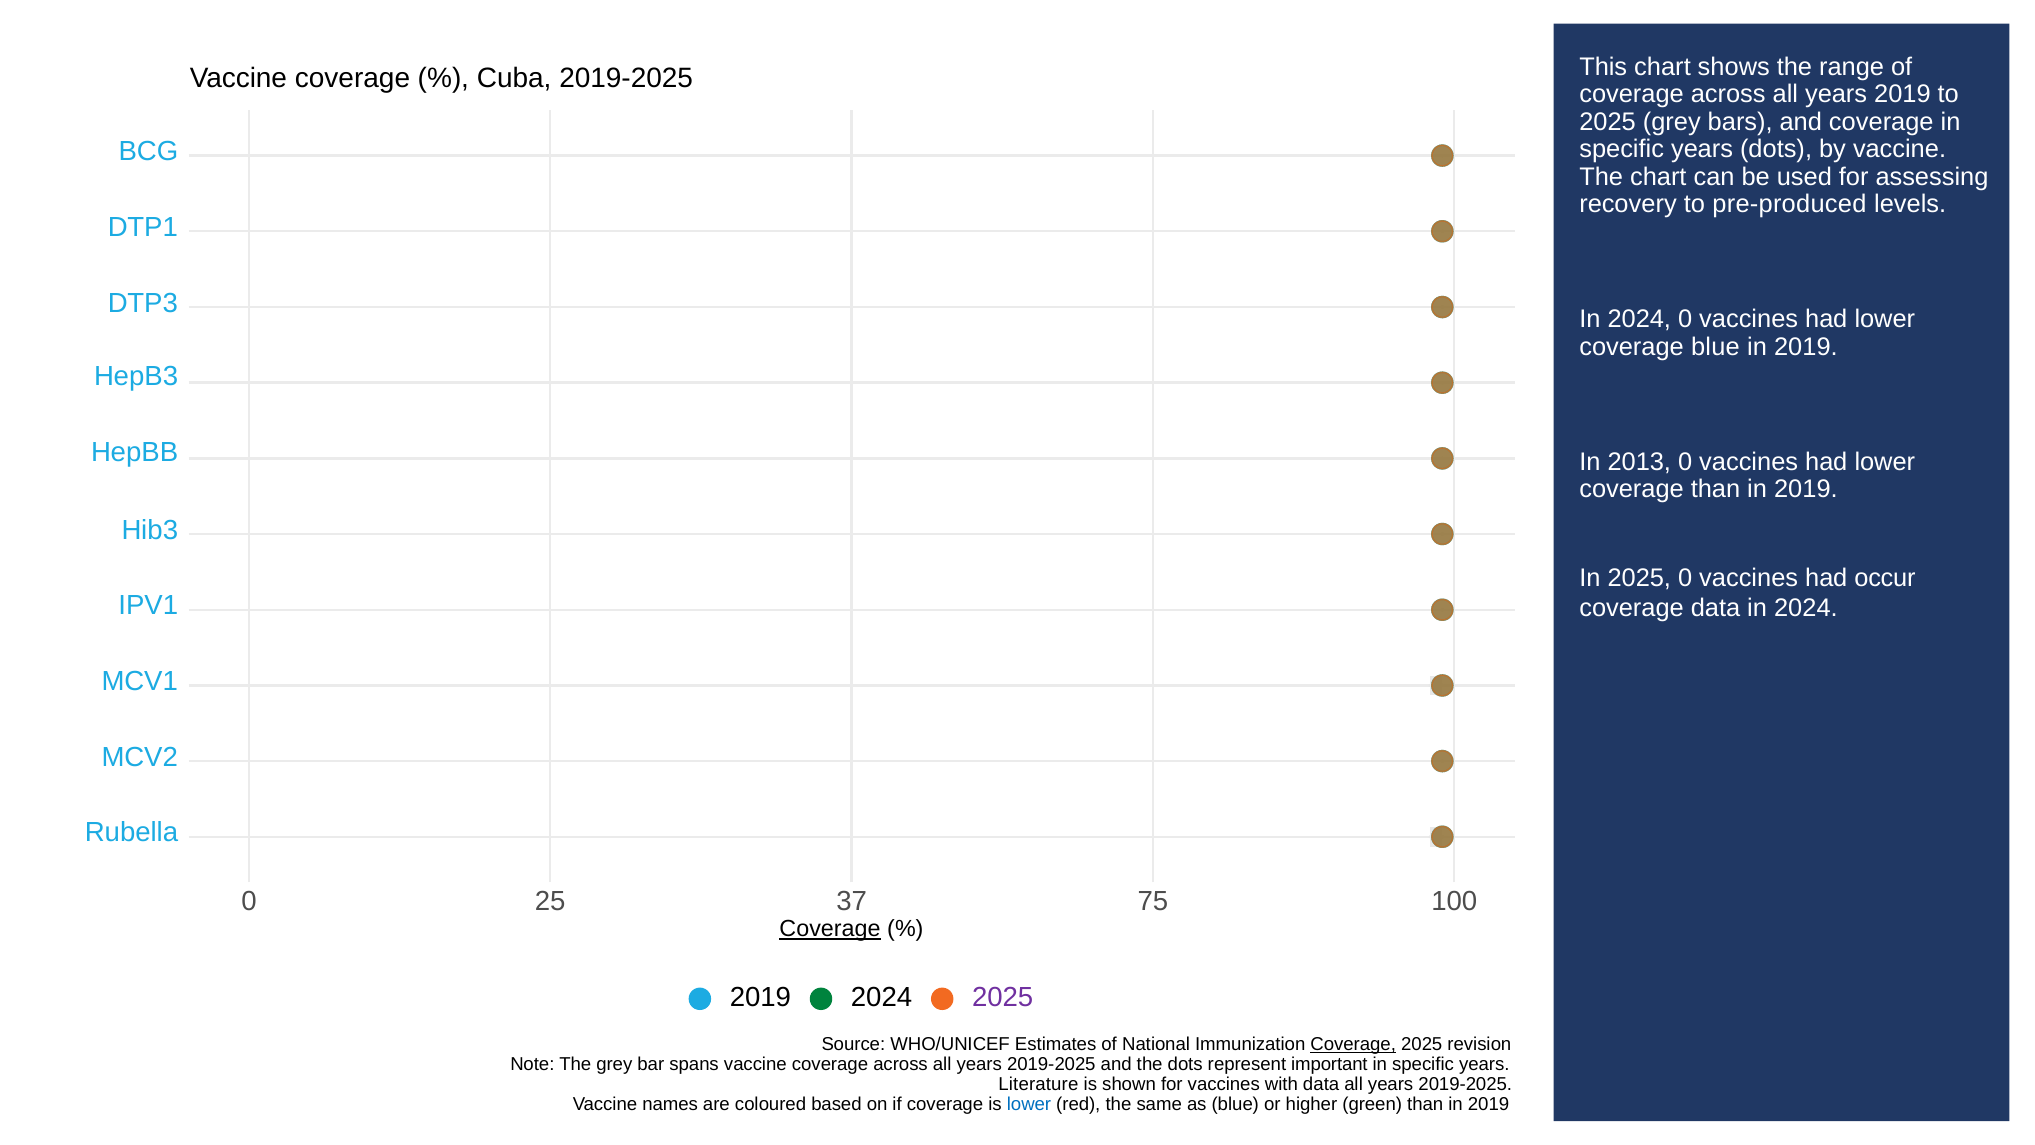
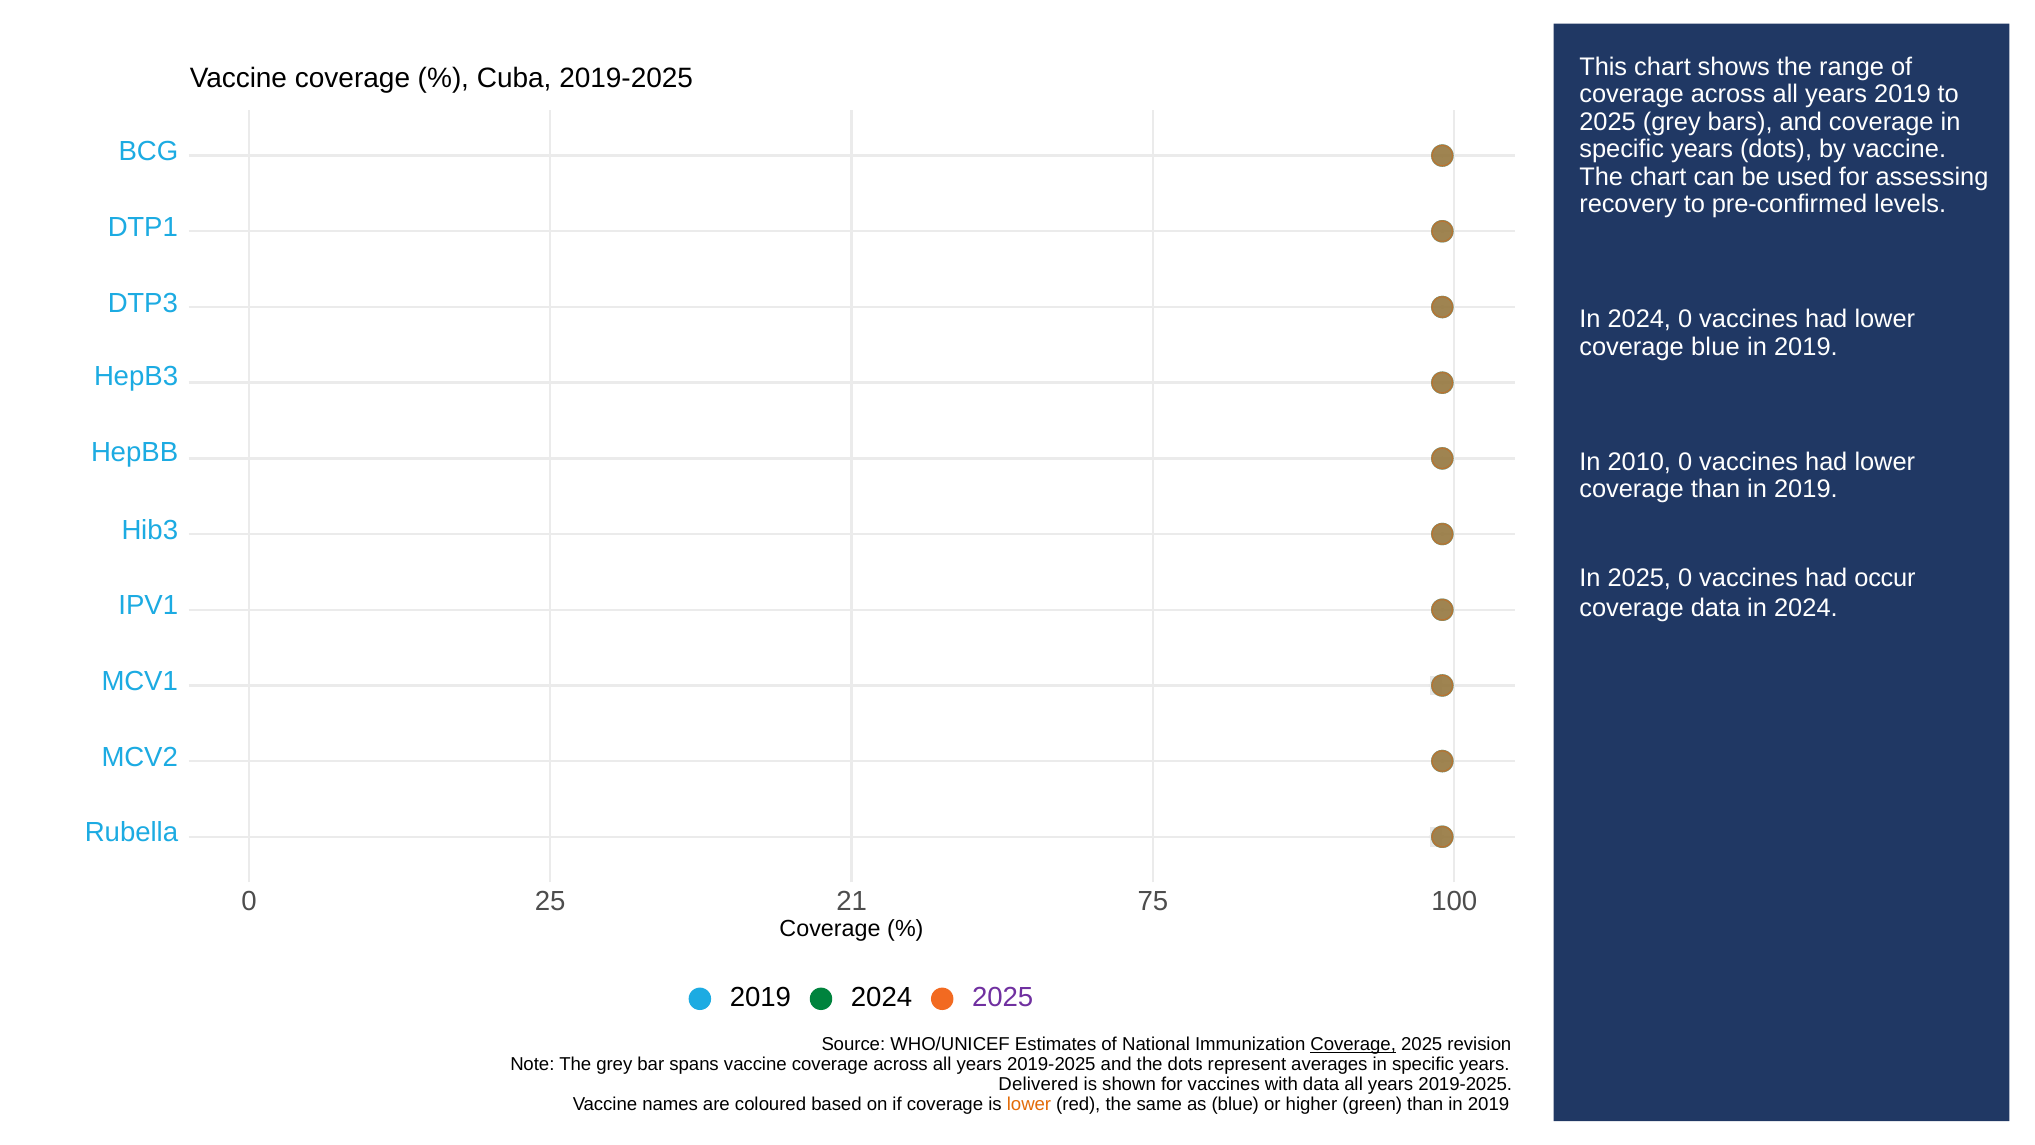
pre-produced: pre-produced -> pre-confirmed (1790, 204)
2013: 2013 -> 2010 (1639, 462)
37: 37 -> 21 (852, 901)
Coverage underline: present -> none (830, 929)
important: important -> averages (1329, 1064)
Literature: Literature -> Delivered (1038, 1084)
lower colour: blue -> orange (1029, 1105)
